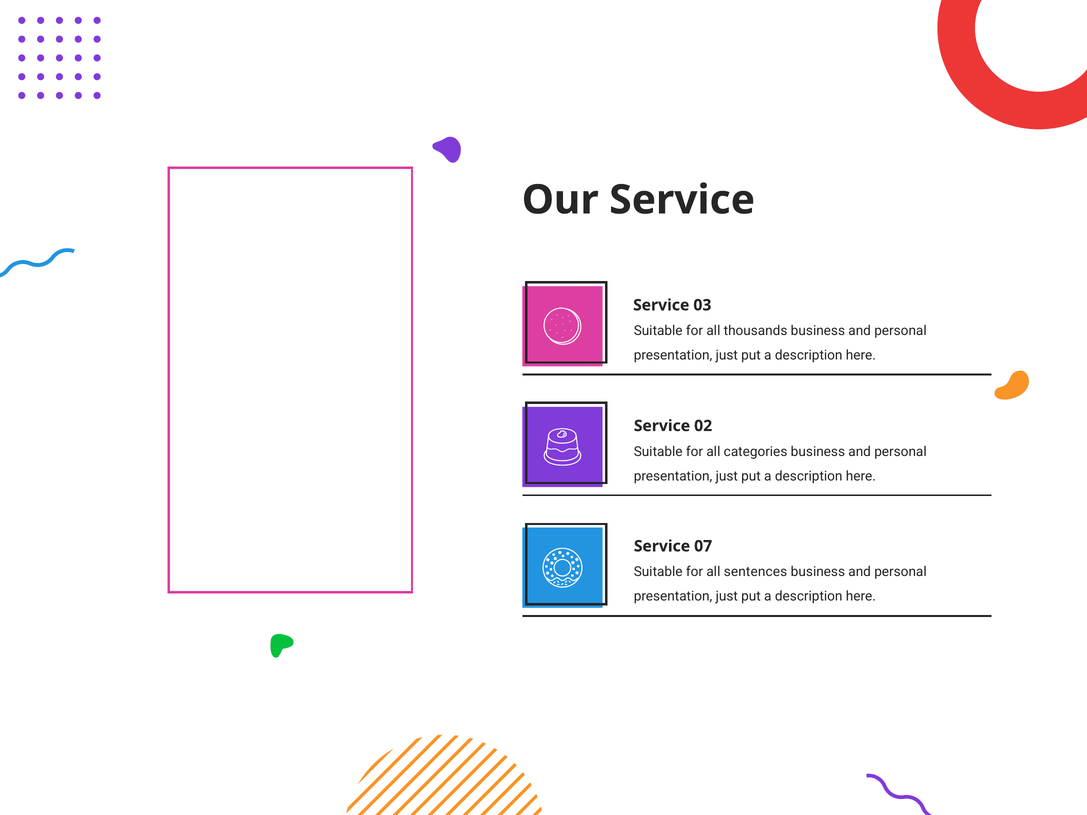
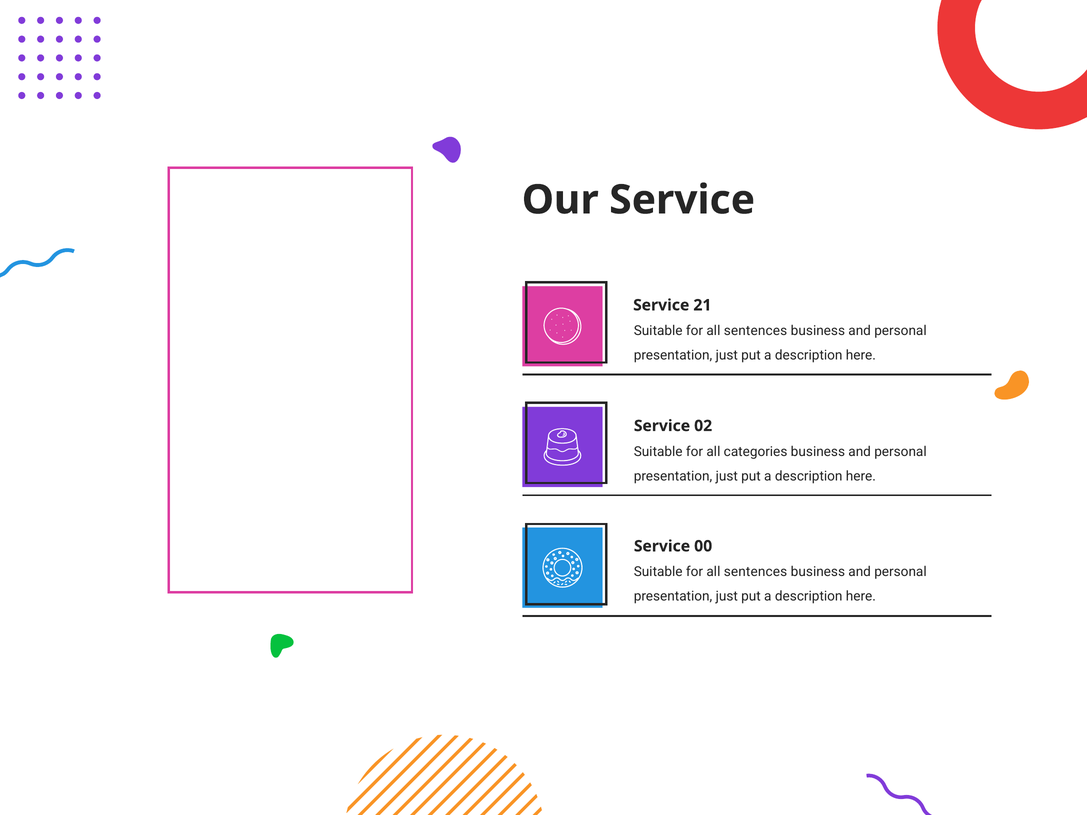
03: 03 -> 21 (702, 305)
thousands: thousands -> sentences (755, 331)
07: 07 -> 00 (703, 546)
